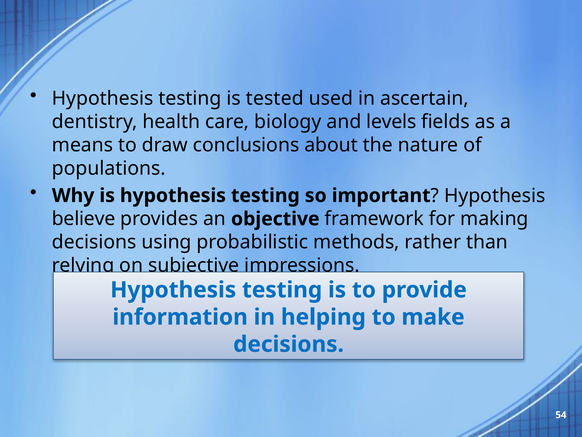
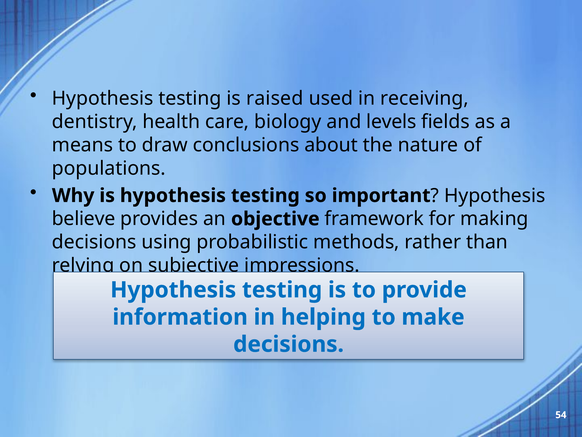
tested: tested -> raised (275, 98)
ascertain: ascertain -> receiving (424, 98)
